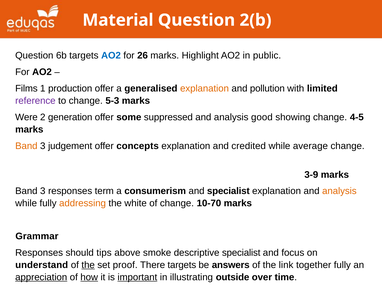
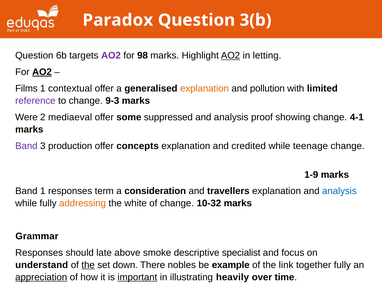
Material: Material -> Paradox (118, 20)
2(b: 2(b -> 3(b (256, 20)
AO2 colour: blue -> purple (111, 56)
26: 26 -> 98 (143, 56)
AO2 underline: none -> present (231, 56)
public: public -> letting (267, 56)
AO2 underline: none -> present (42, 72)
production: production -> contextual (70, 89)
5-3: 5-3 -> 9-3 (112, 101)
generation: generation -> mediaeval (70, 117)
good: good -> proof (262, 117)
4-5: 4-5 -> 4-1 (357, 117)
Band colour: orange -> purple (26, 146)
judgement: judgement -> production (70, 146)
average: average -> teenage (310, 146)
3-9: 3-9 -> 1-9 (311, 175)
3: 3 -> 1 (43, 191)
consumerism: consumerism -> consideration (155, 191)
and specialist: specialist -> travellers (228, 191)
analysis colour: orange -> blue (339, 191)
10-70: 10-70 -> 10-32 (209, 204)
tips: tips -> late (104, 253)
proof: proof -> down (125, 265)
There targets: targets -> nobles (182, 265)
answers: answers -> example (231, 265)
how underline: present -> none (89, 278)
outside: outside -> heavily (232, 278)
